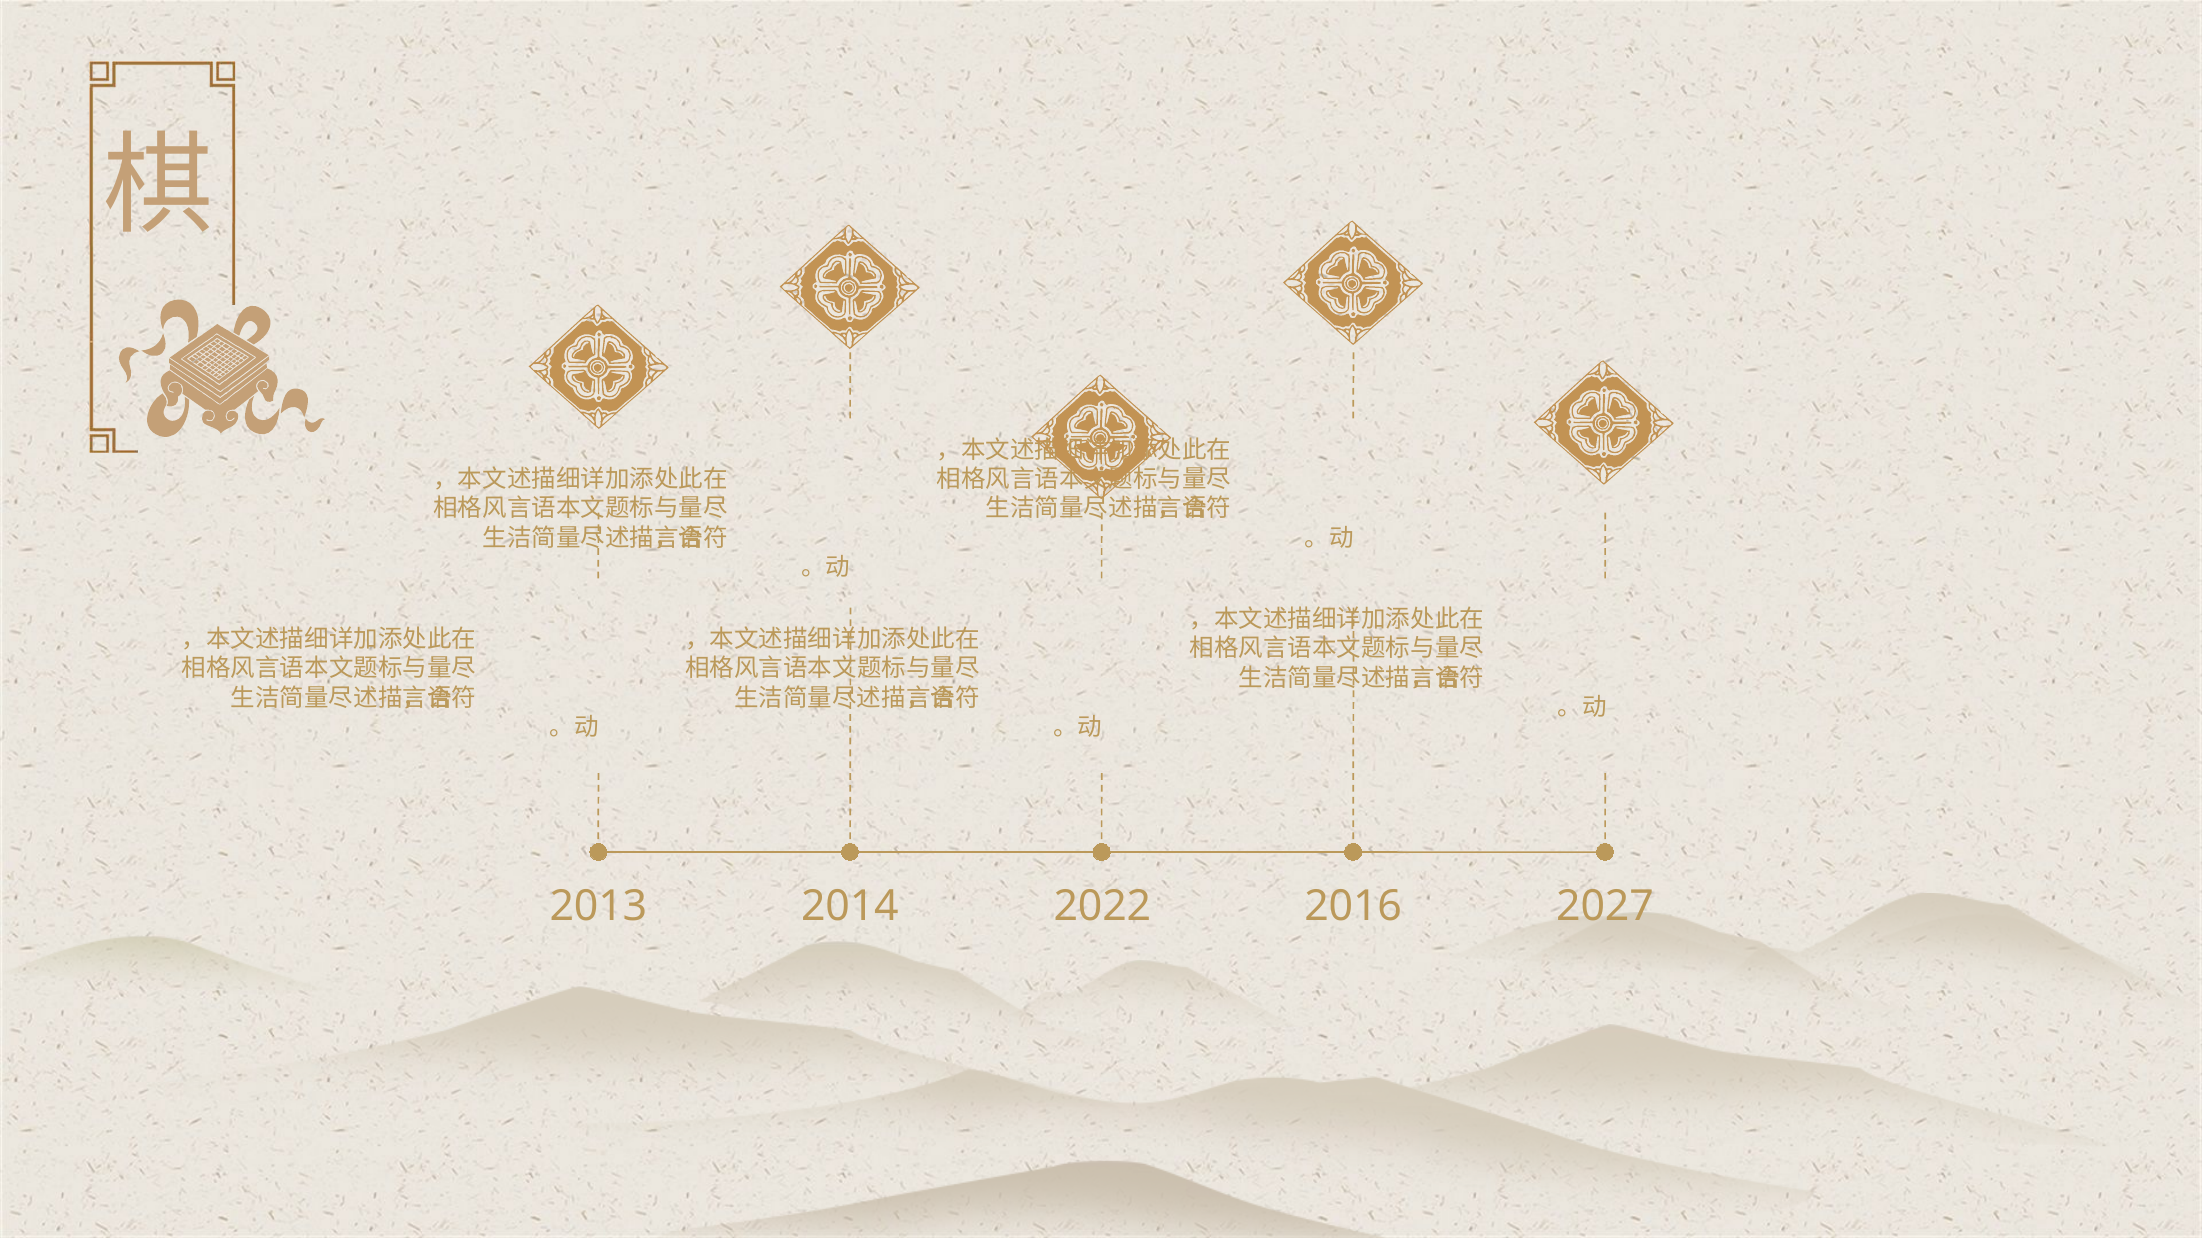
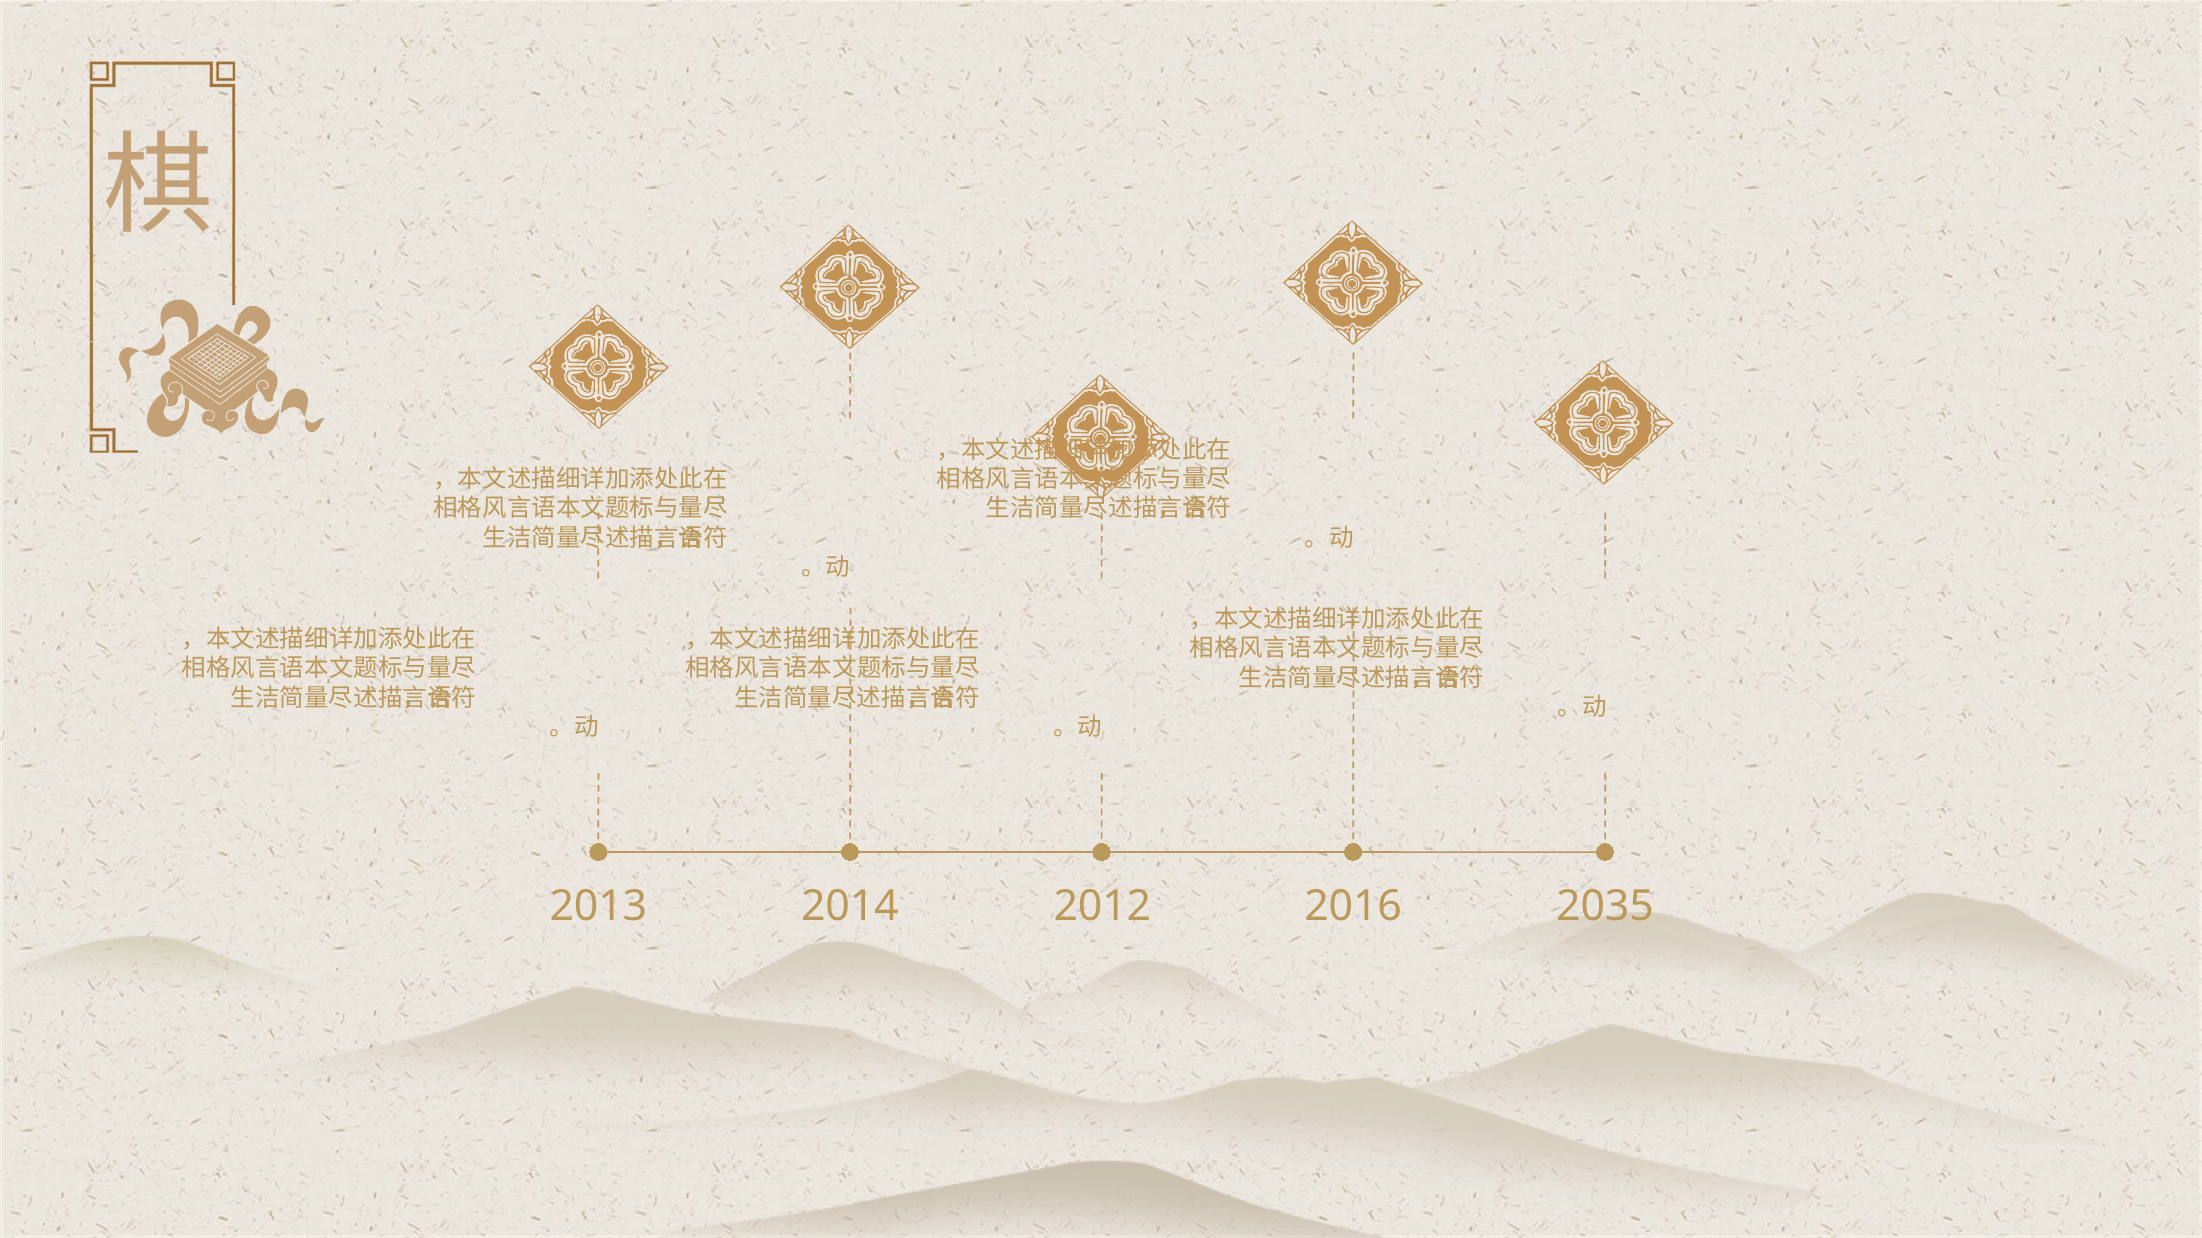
2022: 2022 -> 2012 (1102, 906)
2027: 2027 -> 2035 (1605, 906)
